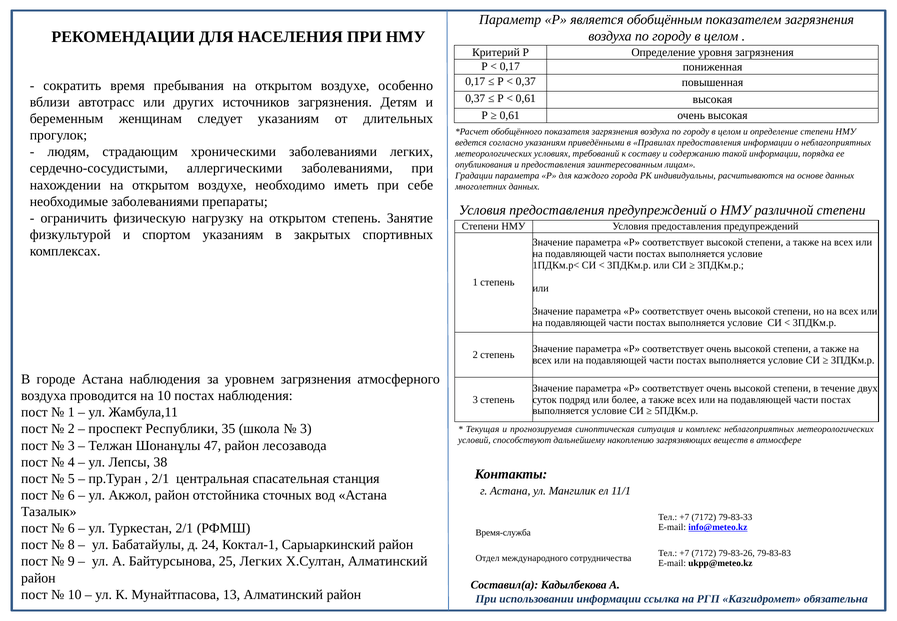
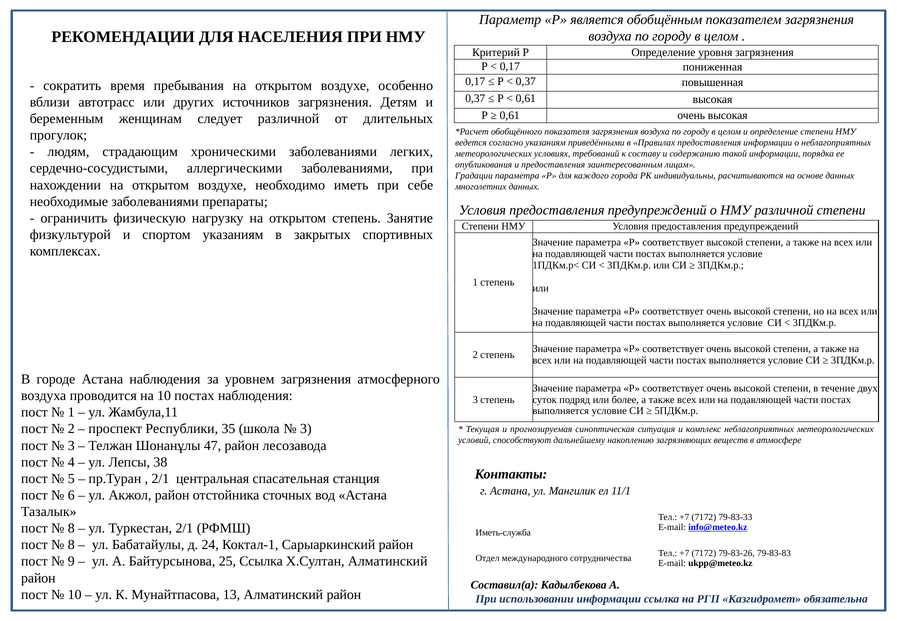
следует указаниям: указаниям -> различной (289, 119)
6: 6 -> 8 (71, 528)
Время-служба: Время-служба -> Иметь-служба (503, 532)
25 Легких: Легких -> Ссылка (261, 561)
